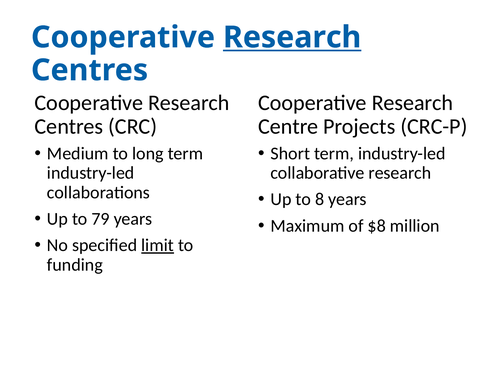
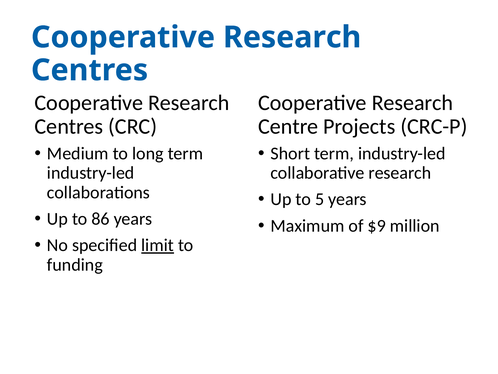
Research underline: present -> none (292, 37)
8: 8 -> 5 (320, 199)
79: 79 -> 86 (101, 219)
$8: $8 -> $9 (377, 225)
